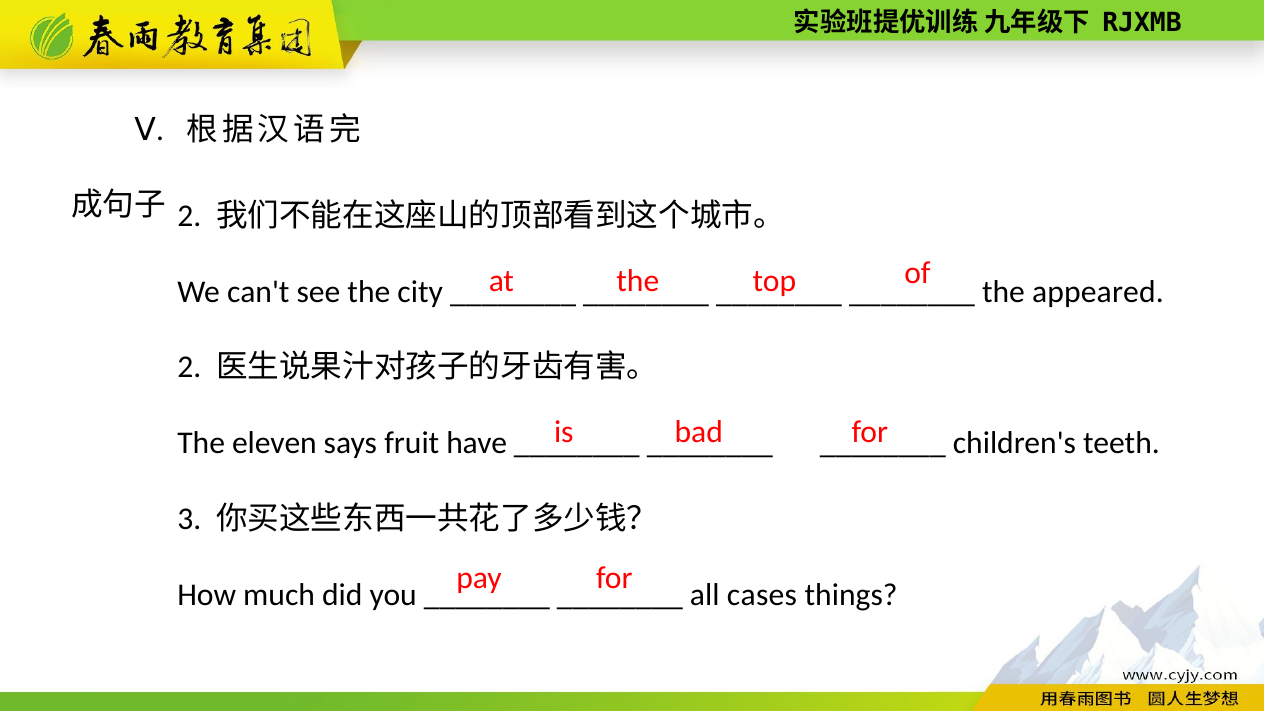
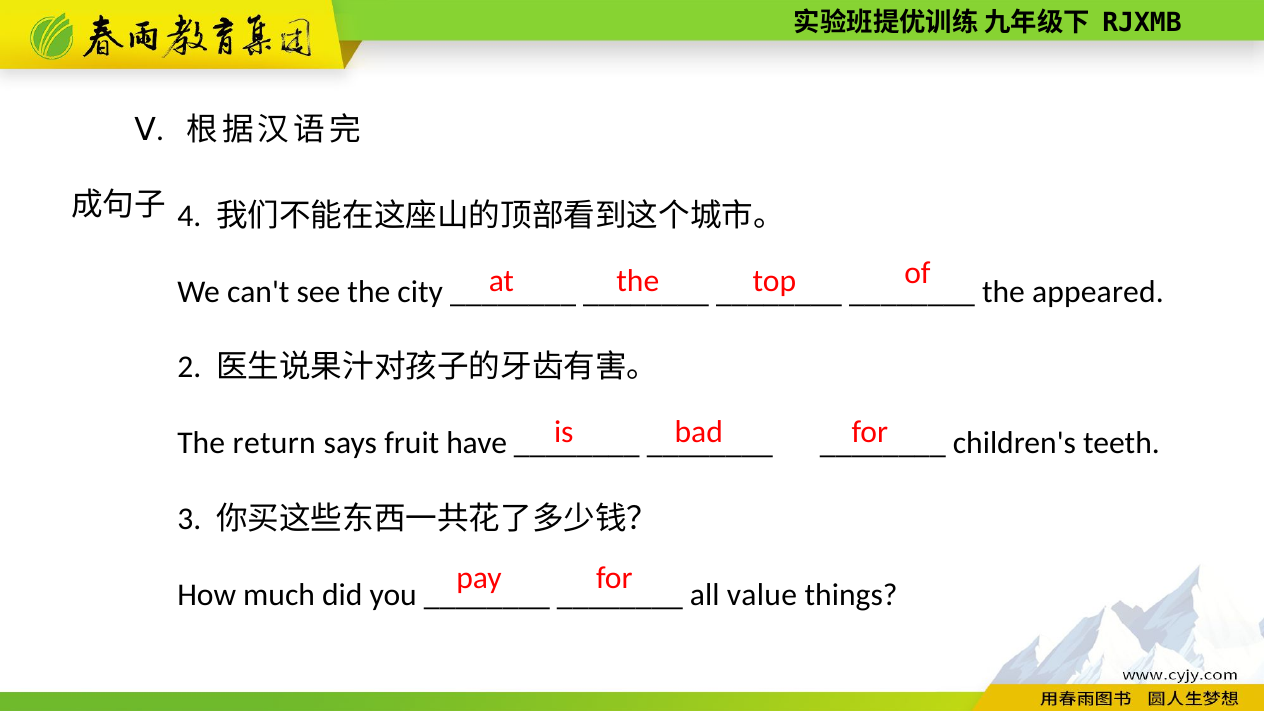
2: 2 -> 4 (189, 216)
eleven: eleven -> return (274, 443)
cases: cases -> value (762, 595)
